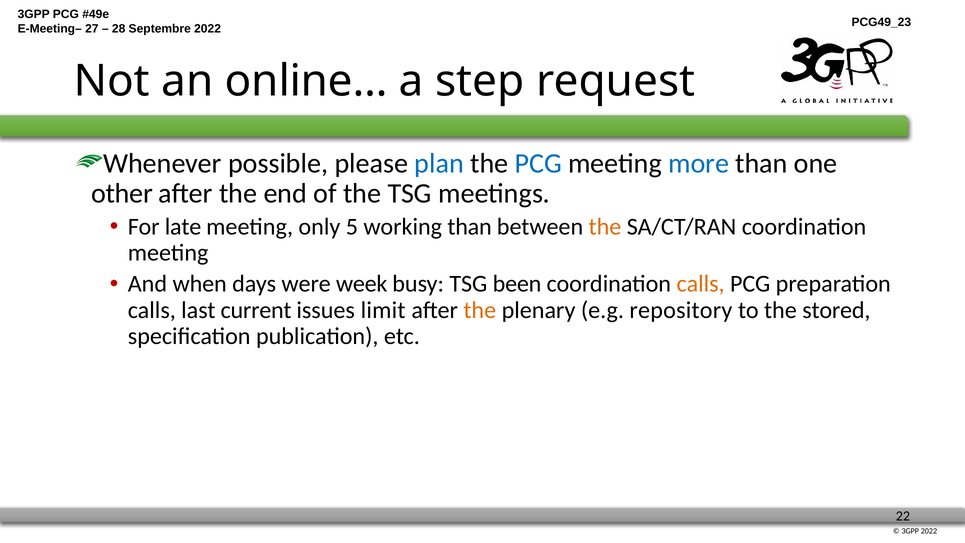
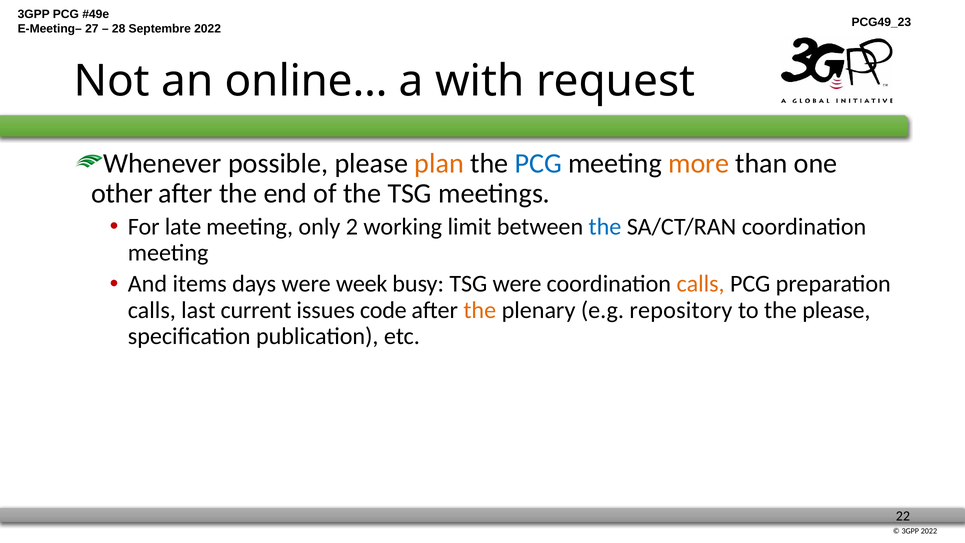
step: step -> with (480, 81)
plan colour: blue -> orange (439, 163)
more colour: blue -> orange (699, 163)
5: 5 -> 2 (352, 227)
working than: than -> limit (469, 227)
the colour: orange -> blue (605, 227)
when: when -> items (200, 284)
TSG been: been -> were (517, 284)
limit: limit -> code (383, 310)
the stored: stored -> please (836, 310)
